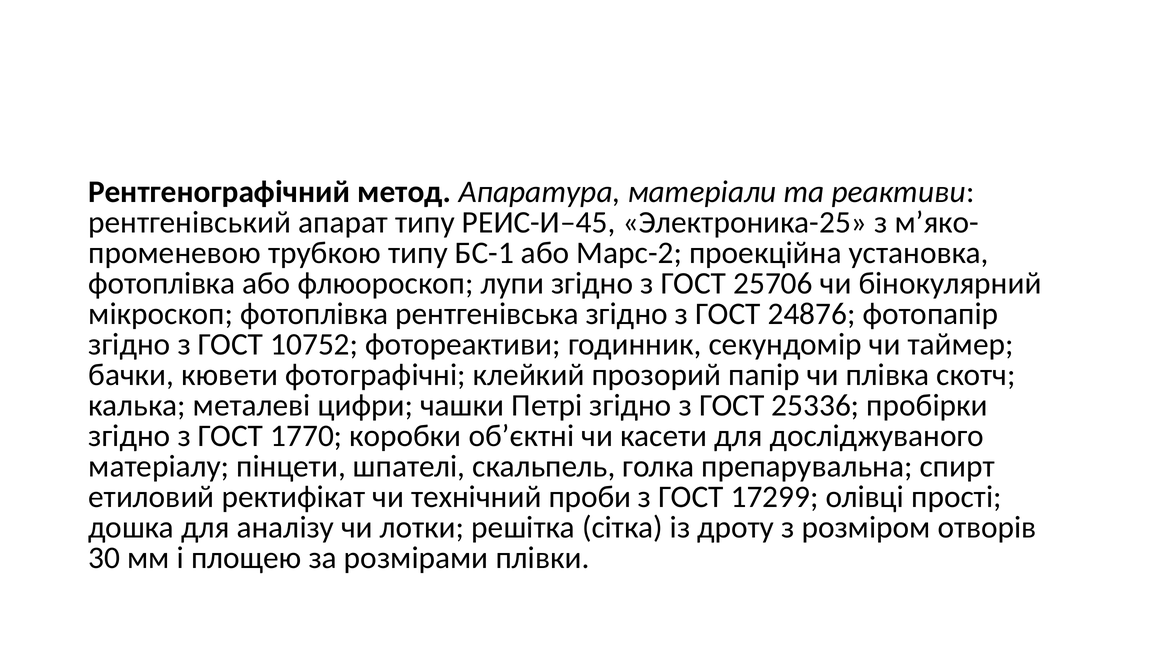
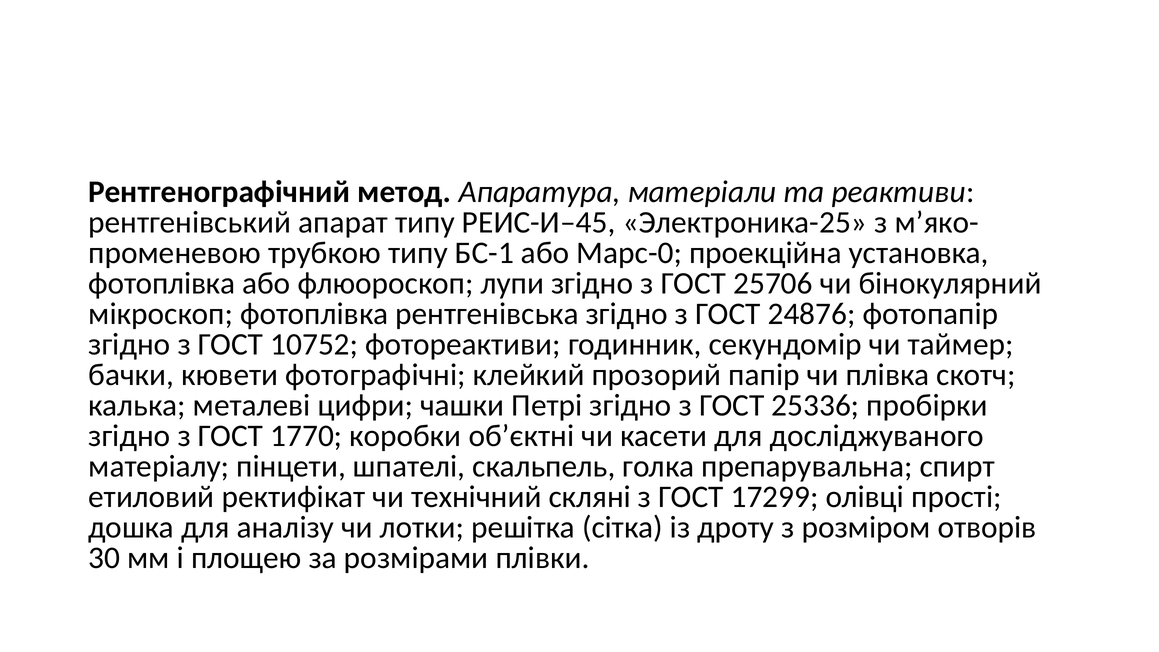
Марс-2: Марс-2 -> Марс-0 (629, 253)
проби: проби -> скляні (590, 497)
